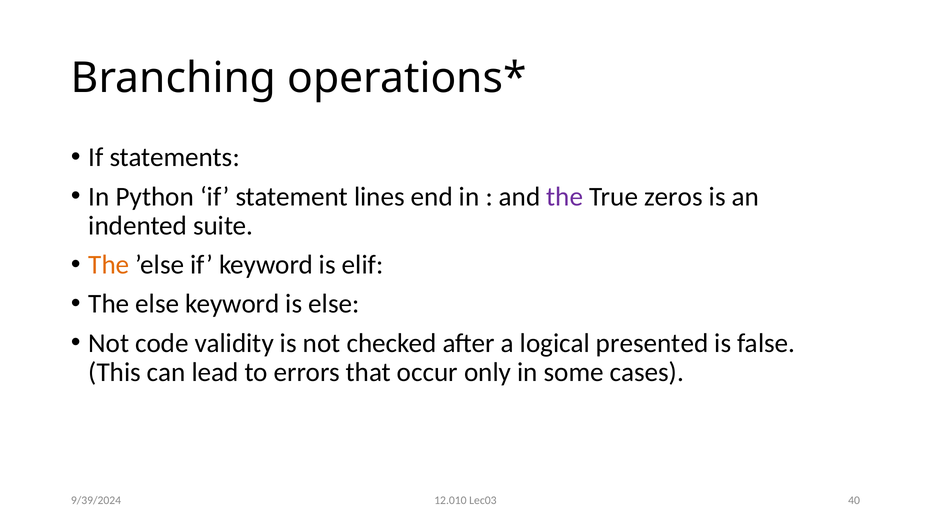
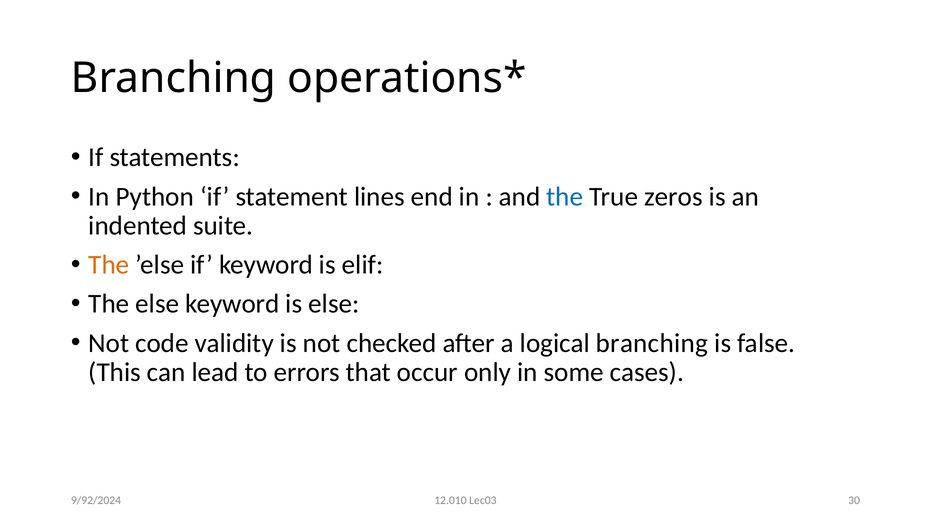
the colour: purple -> blue (565, 196)
logical presented: presented -> branching (652, 343)
40: 40 -> 30 (854, 500)
9/39/2024: 9/39/2024 -> 9/92/2024 (96, 500)
